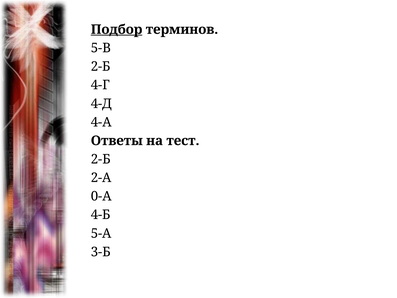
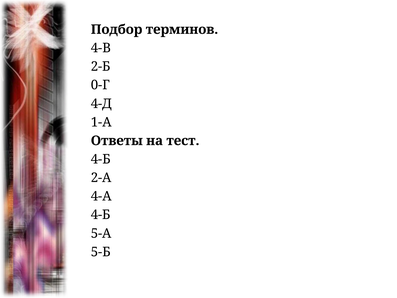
Подбор underline: present -> none (117, 29)
5-В: 5-В -> 4-В (101, 48)
4-Г: 4-Г -> 0-Г (100, 85)
4-А: 4-А -> 1-А (101, 122)
2-Б: 2-Б -> 4-Б (101, 159)
0-А: 0-А -> 4-А (101, 196)
3-Б: 3-Б -> 5-Б (101, 252)
